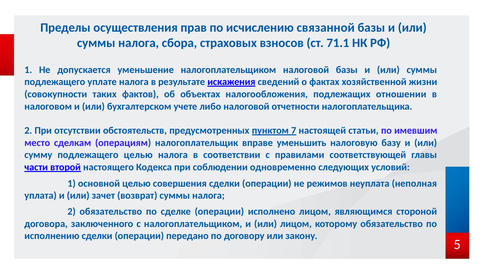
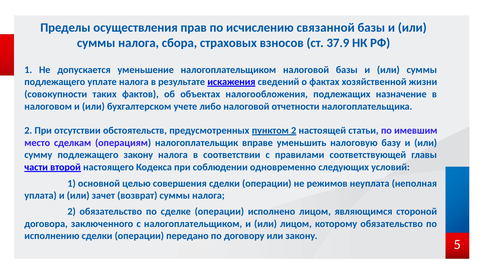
71.1: 71.1 -> 37.9 (338, 43)
отношении: отношении -> назначение (401, 94)
пунктом 7: 7 -> 2 (294, 130)
подлежащего целью: целью -> закону (138, 155)
